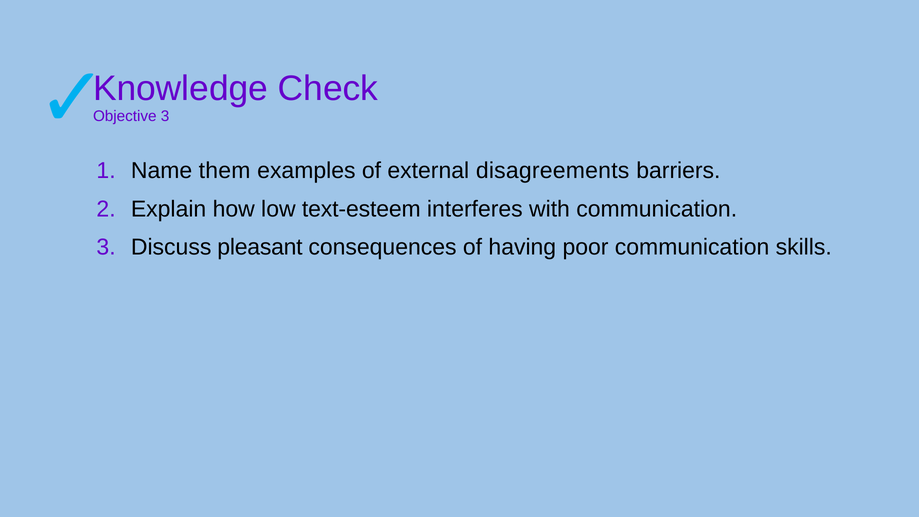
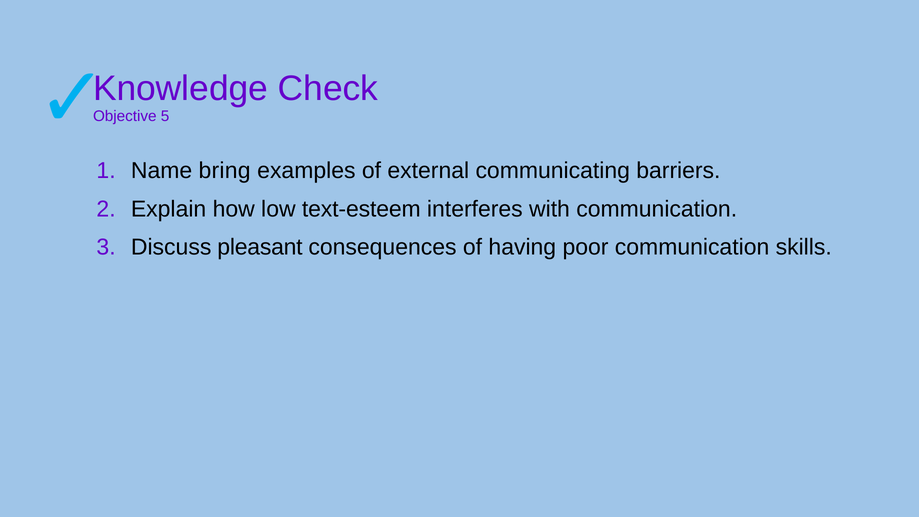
Objective 3: 3 -> 5 (165, 116)
them: them -> bring (225, 171)
disagreements: disagreements -> communicating (553, 171)
